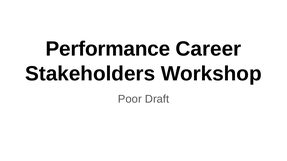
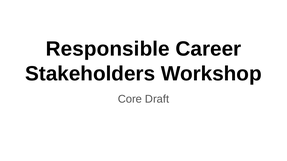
Performance: Performance -> Responsible (108, 49)
Poor: Poor -> Core (130, 99)
